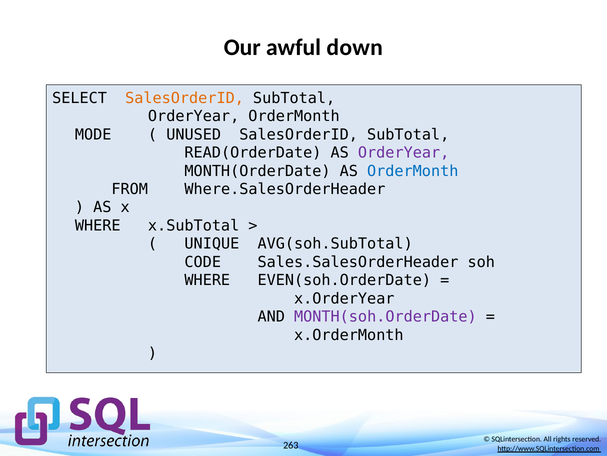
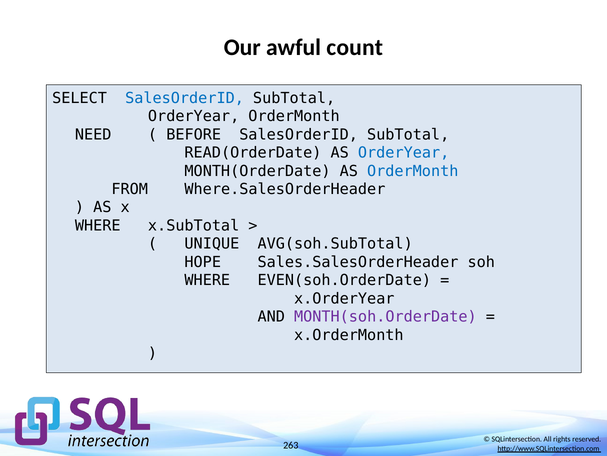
down: down -> count (355, 47)
SalesOrderID colour: orange -> blue (185, 98)
MODE: MODE -> NEED (93, 134)
UNUSED: UNUSED -> BEFORE (194, 134)
OrderYear colour: purple -> blue (404, 153)
CODE: CODE -> HOPE (203, 262)
